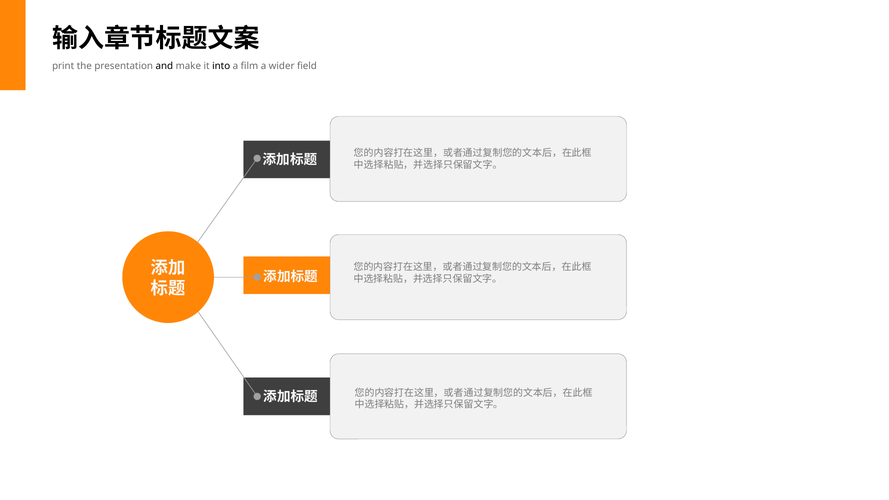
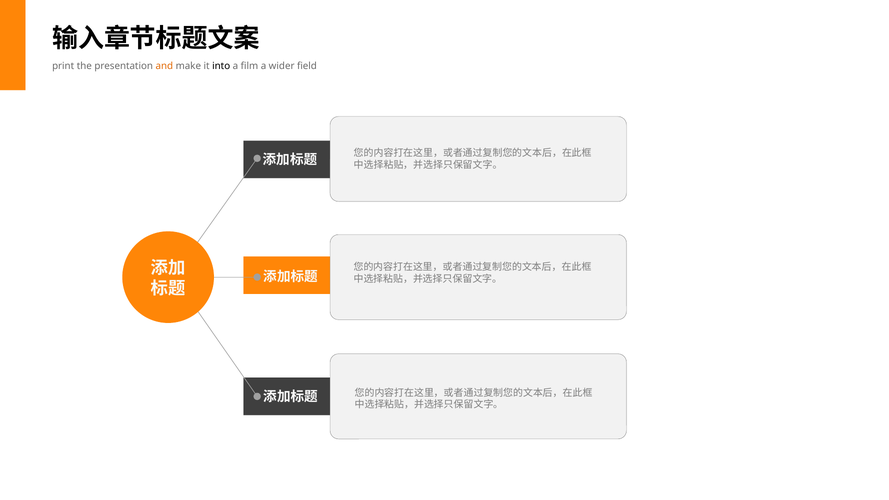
and colour: black -> orange (164, 66)
